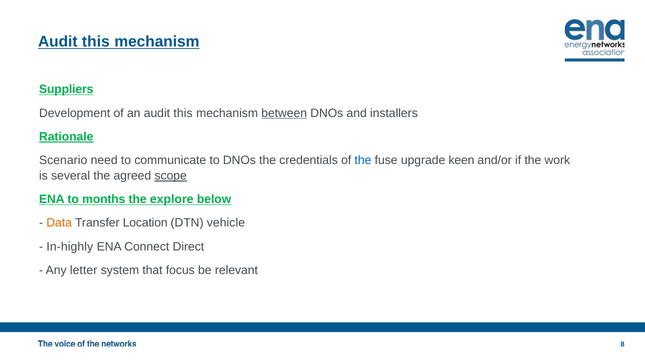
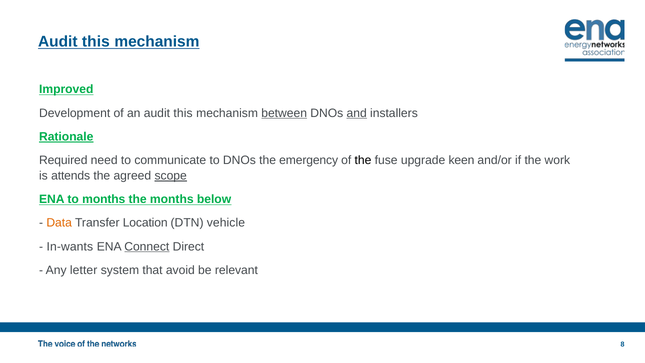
Suppliers: Suppliers -> Improved (66, 89)
and underline: none -> present (357, 113)
Scenario: Scenario -> Required (63, 160)
credentials: credentials -> emergency (309, 160)
the colour: blue -> black (363, 160)
several: several -> attends (71, 176)
the explore: explore -> months (172, 199)
In-highly: In-highly -> In-wants (70, 246)
Connect underline: none -> present (147, 246)
focus: focus -> avoid (180, 270)
